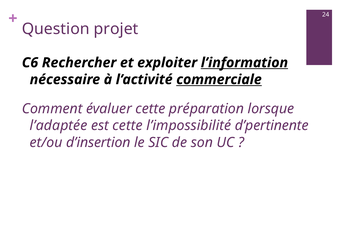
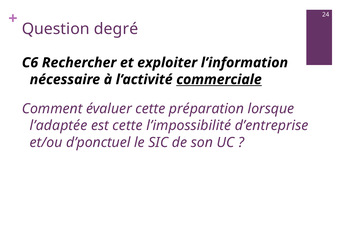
projet: projet -> degré (116, 29)
l’information underline: present -> none (244, 63)
d’pertinente: d’pertinente -> d’entreprise (272, 126)
d’insertion: d’insertion -> d’ponctuel (98, 143)
